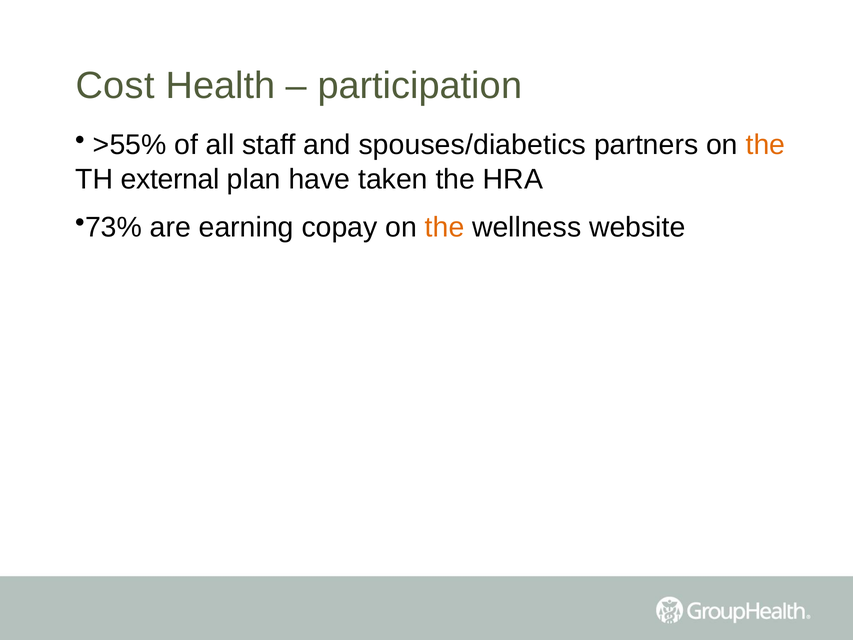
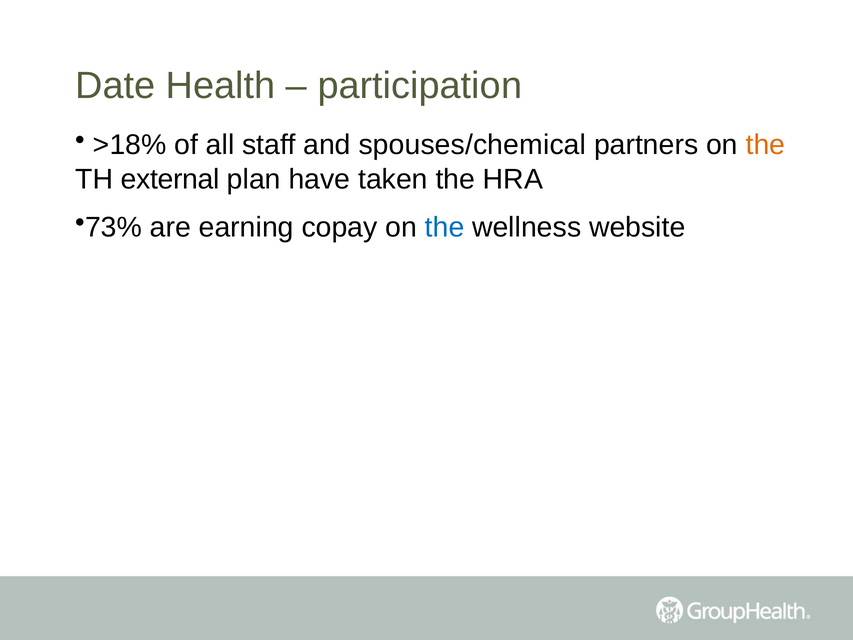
Cost: Cost -> Date (115, 86)
>55%: >55% -> >18% (130, 145)
spouses/diabetics: spouses/diabetics -> spouses/chemical (472, 145)
the colour: orange -> blue (445, 227)
